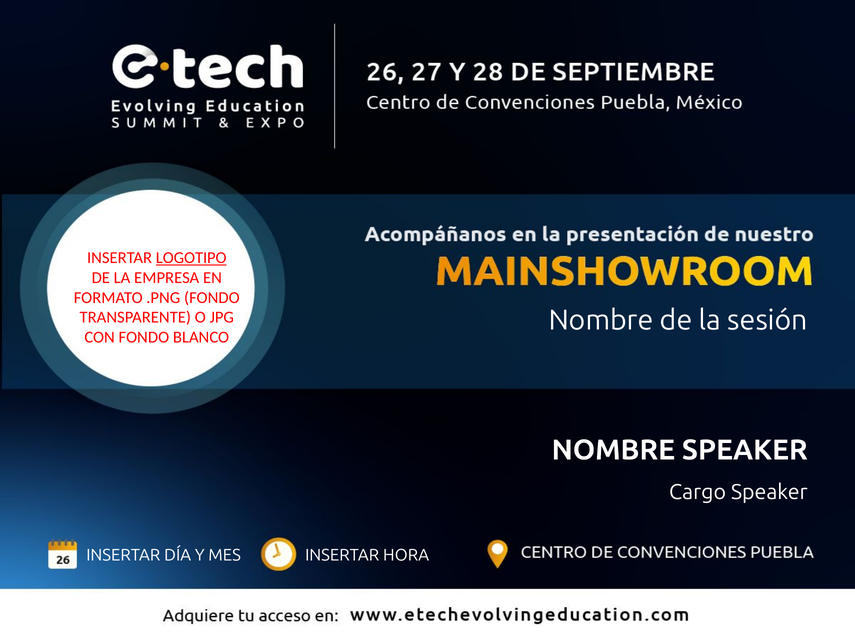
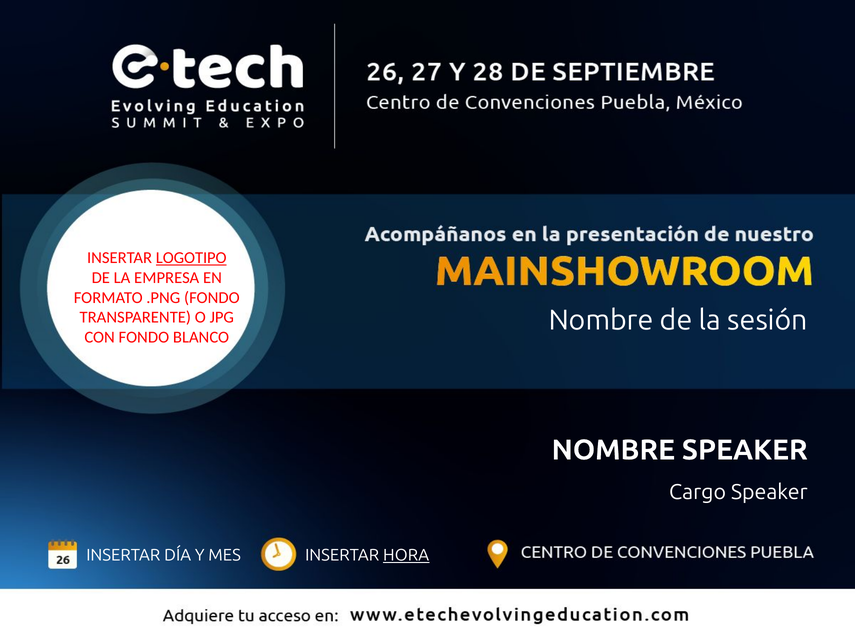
HORA underline: none -> present (406, 555)
